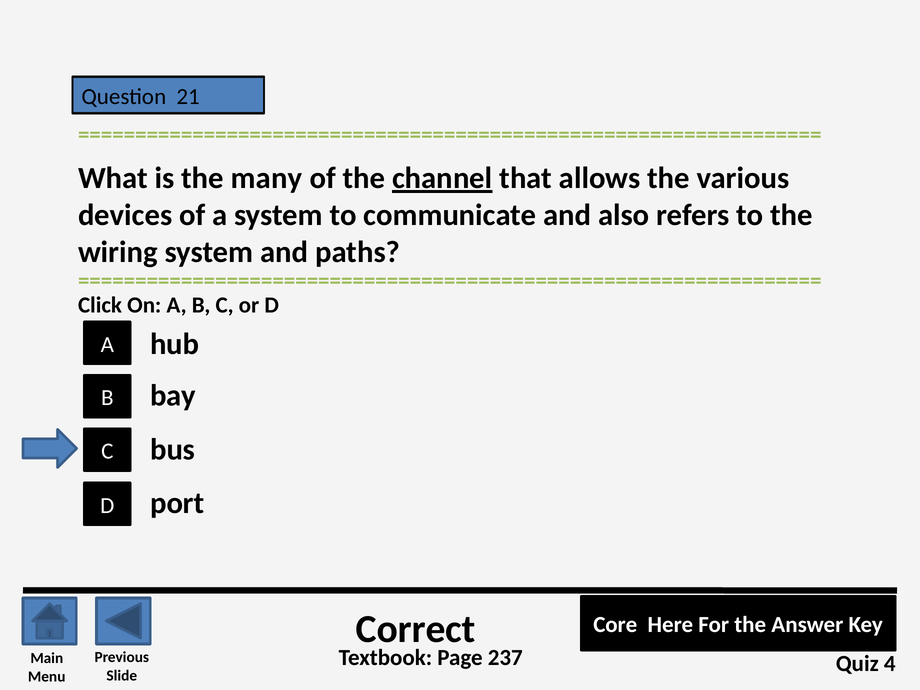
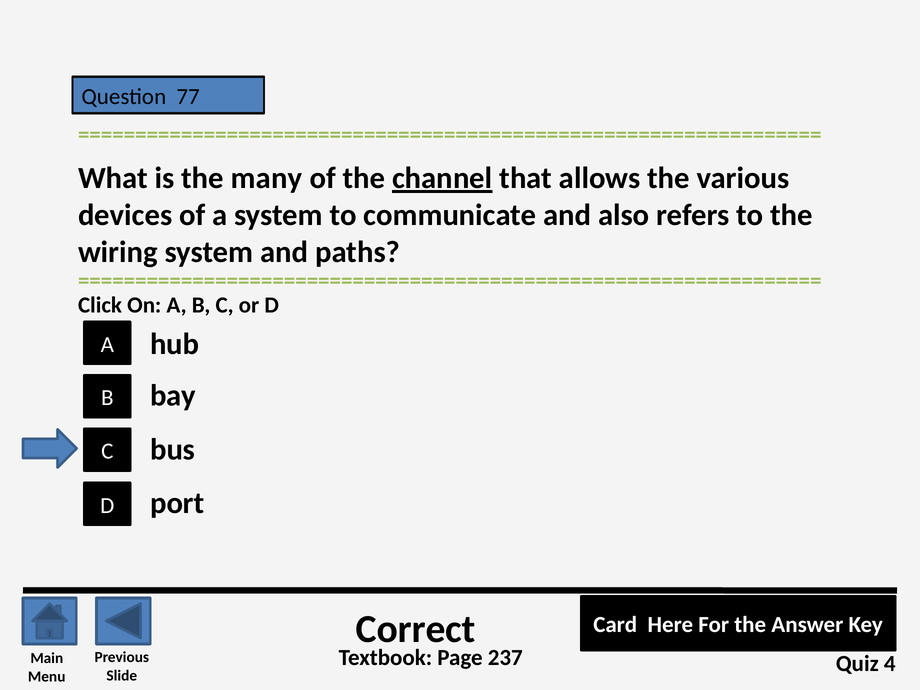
21: 21 -> 77 (188, 97)
Core: Core -> Card (615, 625)
